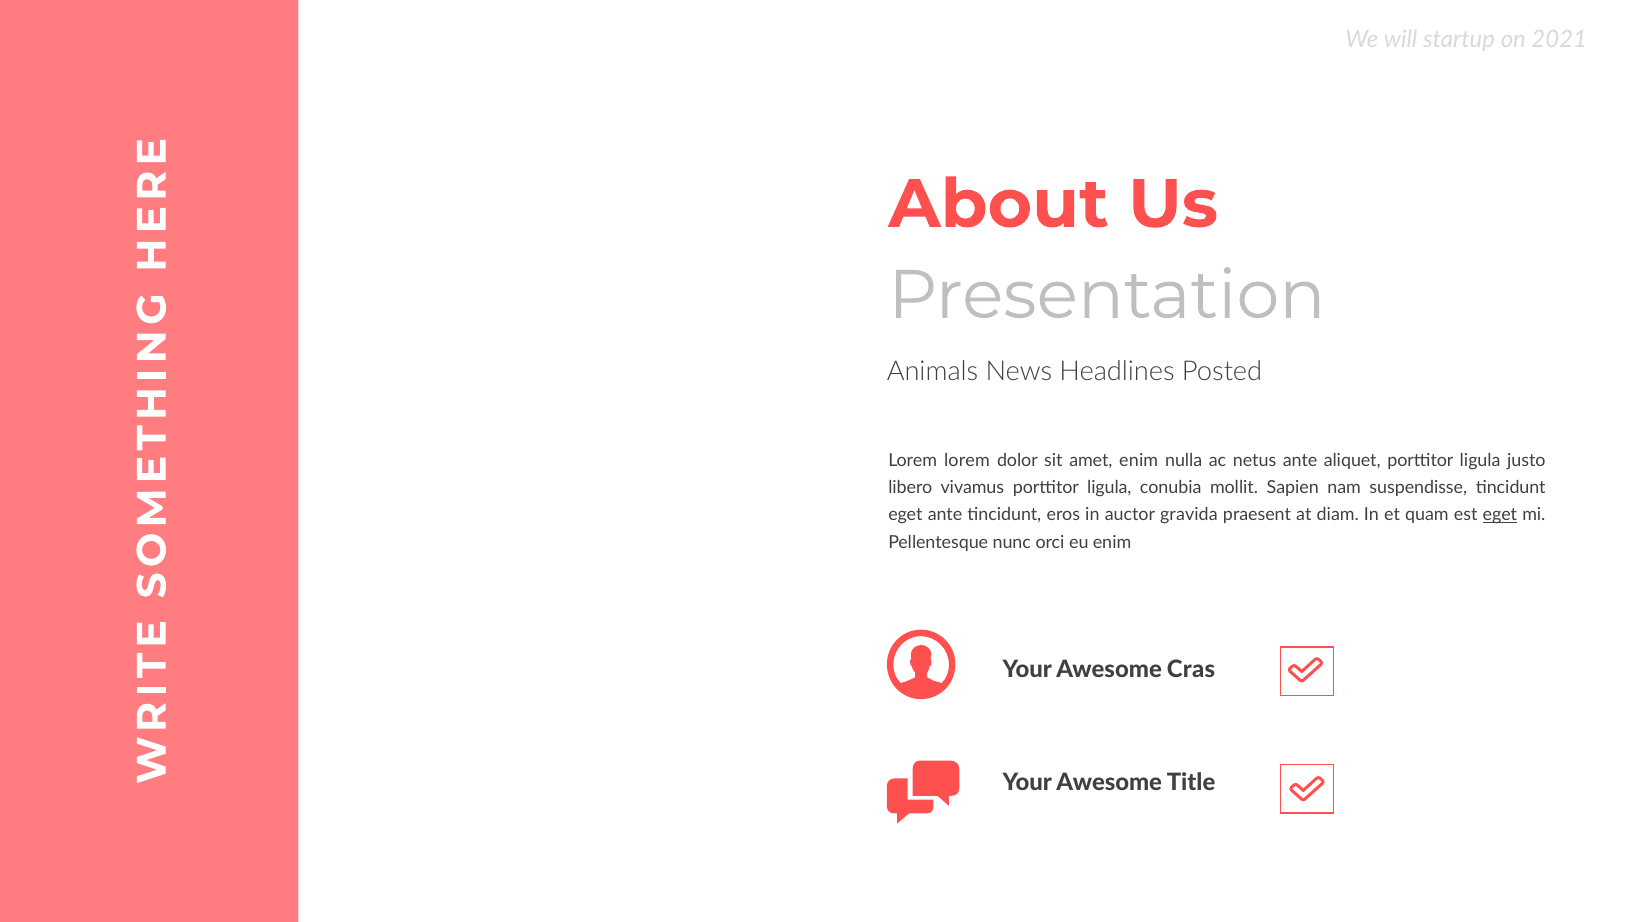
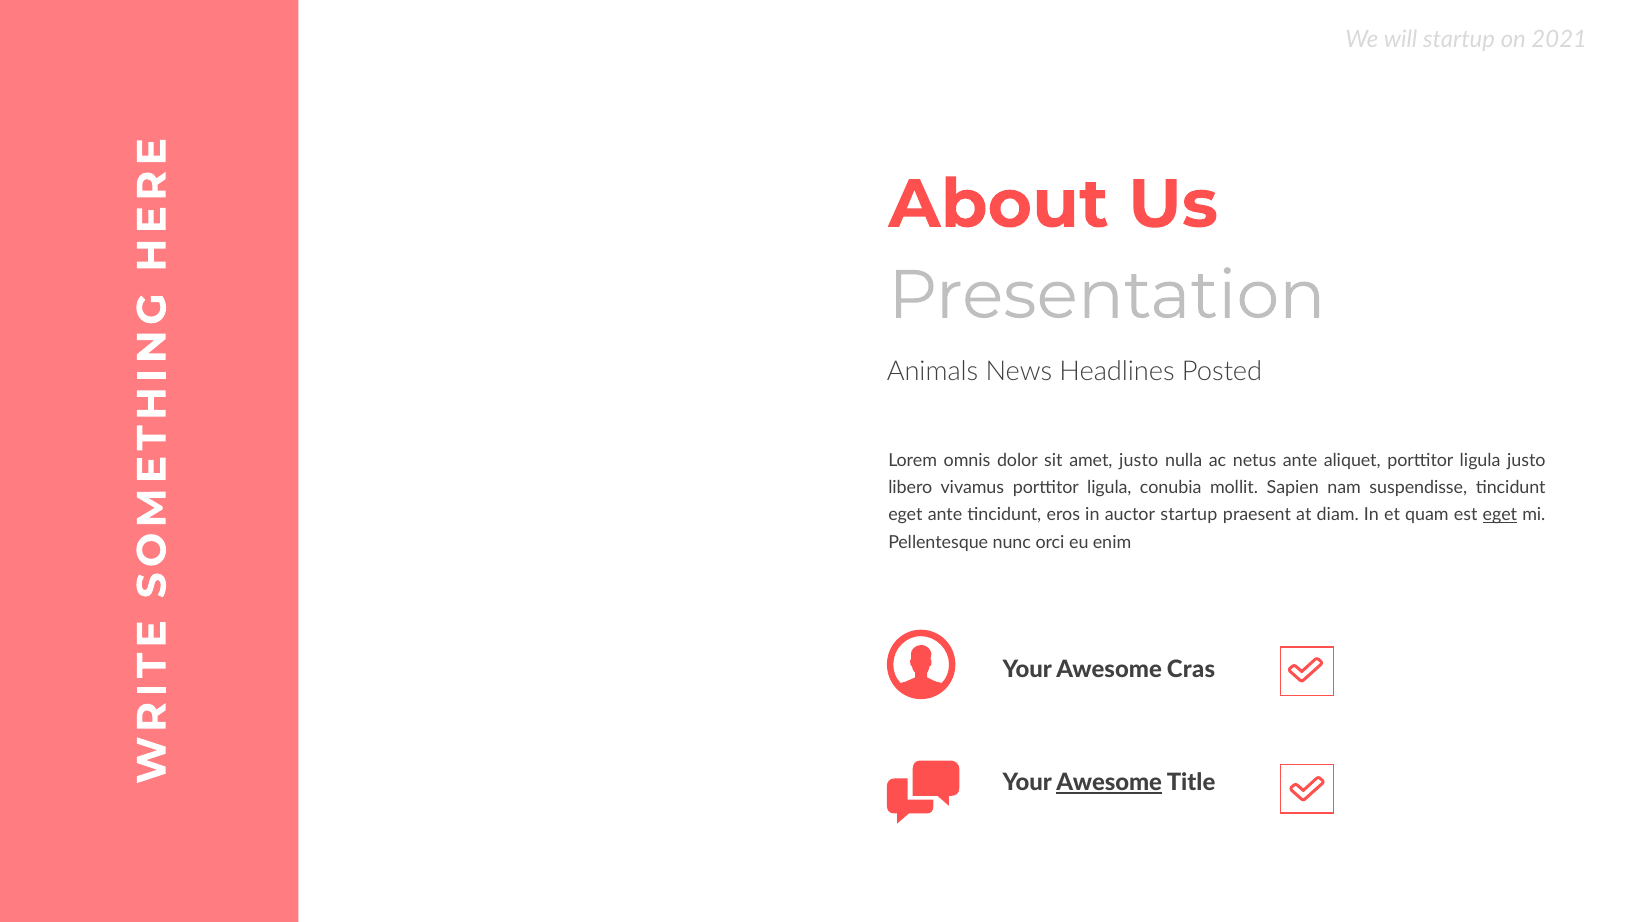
Lorem lorem: lorem -> omnis (967, 460)
amet enim: enim -> justo (1139, 460)
auctor gravida: gravida -> startup (1189, 515)
Awesome underline: none -> present (1109, 783)
